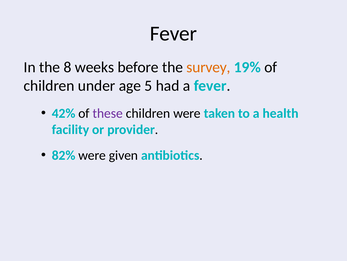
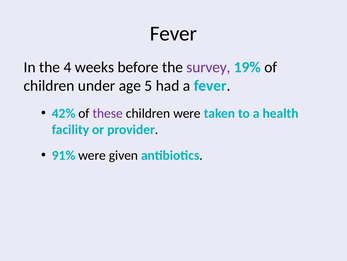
8: 8 -> 4 (67, 67)
survey colour: orange -> purple (208, 67)
82%: 82% -> 91% (64, 155)
